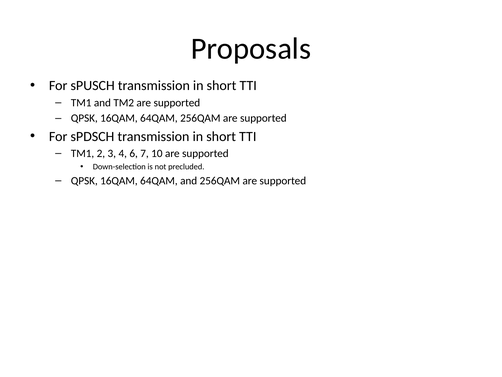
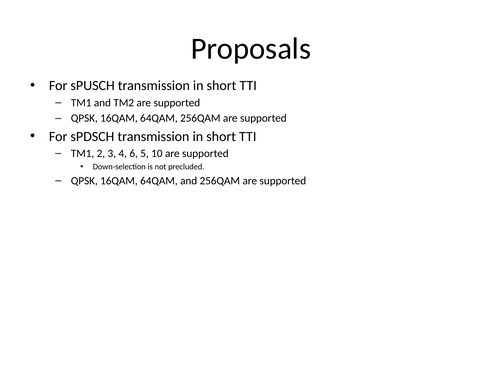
7: 7 -> 5 (145, 153)
